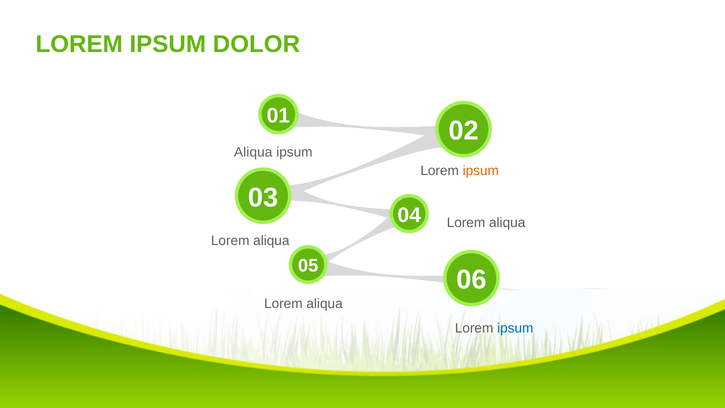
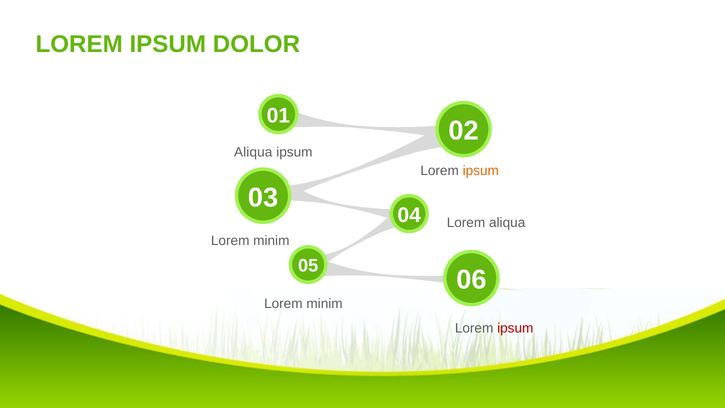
aliqua: aliqua -> minim (271, 241)
aliqua: aliqua -> minim (325, 303)
ipsum colour: blue -> red (515, 328)
